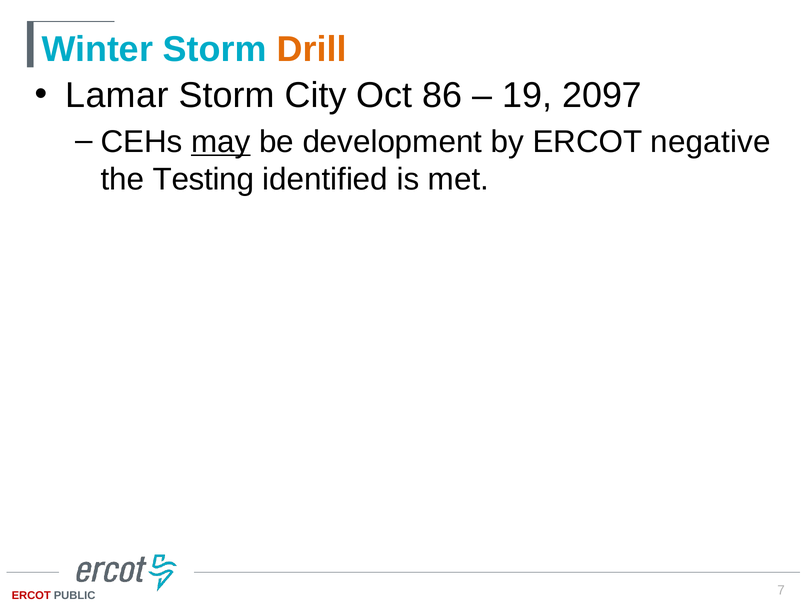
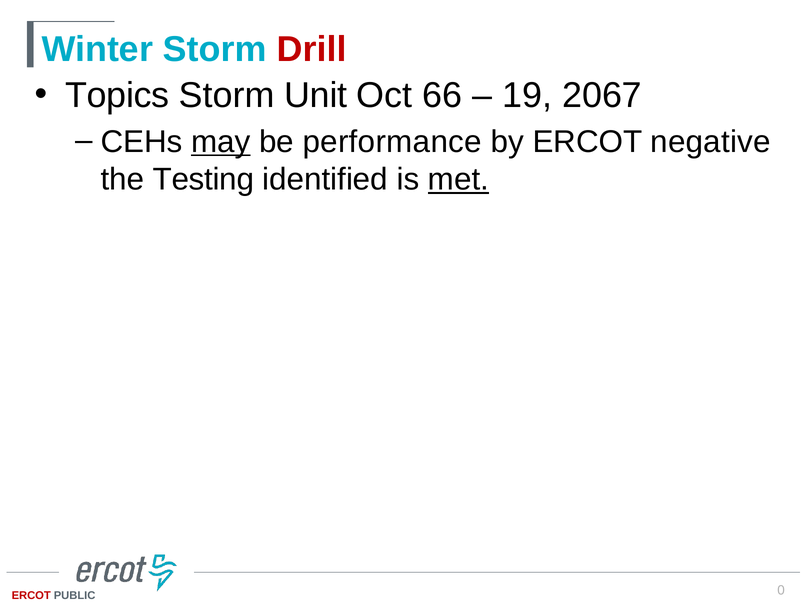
Drill colour: orange -> red (312, 50)
Lamar: Lamar -> Topics (117, 95)
City: City -> Unit (316, 95)
86: 86 -> 66 (442, 95)
2097: 2097 -> 2067 (602, 95)
development: development -> performance (392, 142)
met underline: none -> present (458, 180)
7: 7 -> 0 (781, 590)
